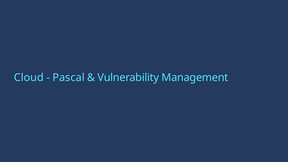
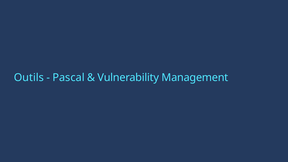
Cloud: Cloud -> Outils (29, 78)
